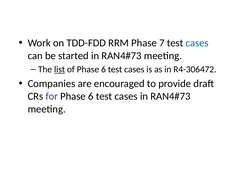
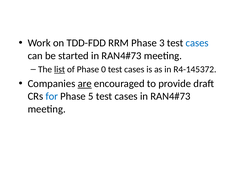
7: 7 -> 3 (162, 43)
of Phase 6: 6 -> 0 (104, 69)
R4-306472: R4-306472 -> R4-145372 (195, 69)
are underline: none -> present (85, 83)
for colour: purple -> blue (52, 96)
6: 6 -> 5 (91, 96)
